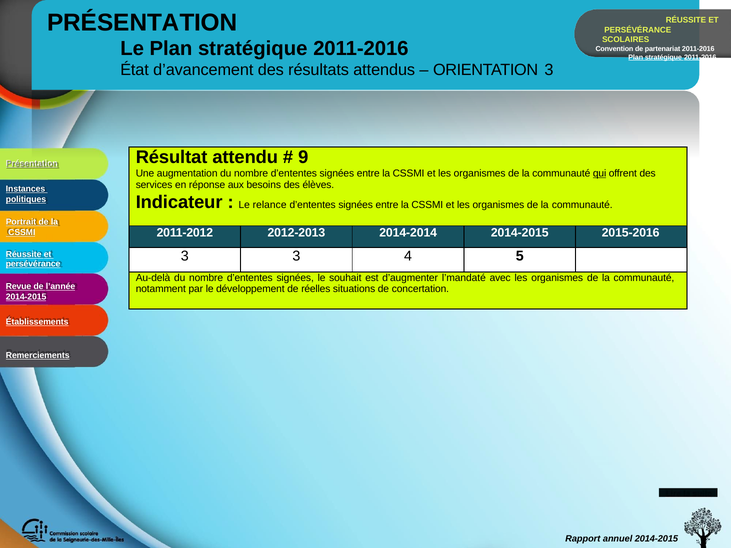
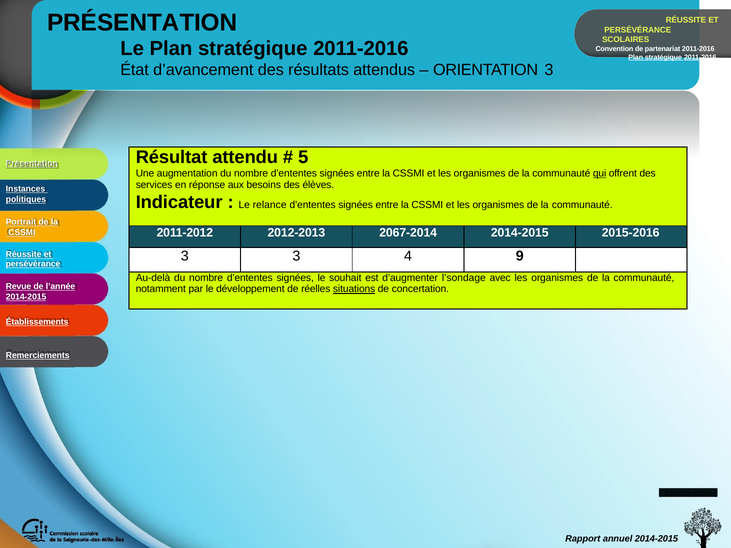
9: 9 -> 5 (303, 158)
2014-2014: 2014-2014 -> 2067-2014 (408, 233)
5: 5 -> 9 (520, 256)
l’mandaté: l’mandaté -> l’sondage (464, 278)
situations underline: none -> present (354, 289)
